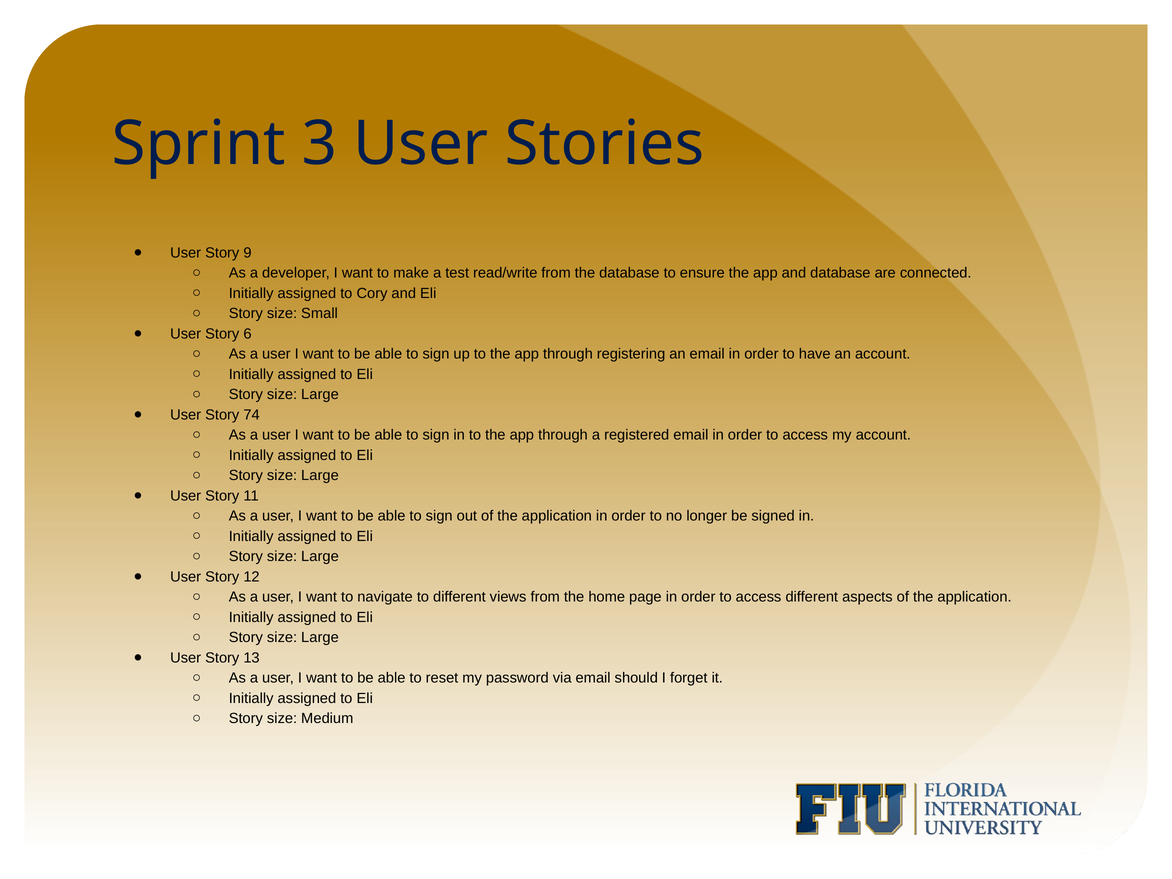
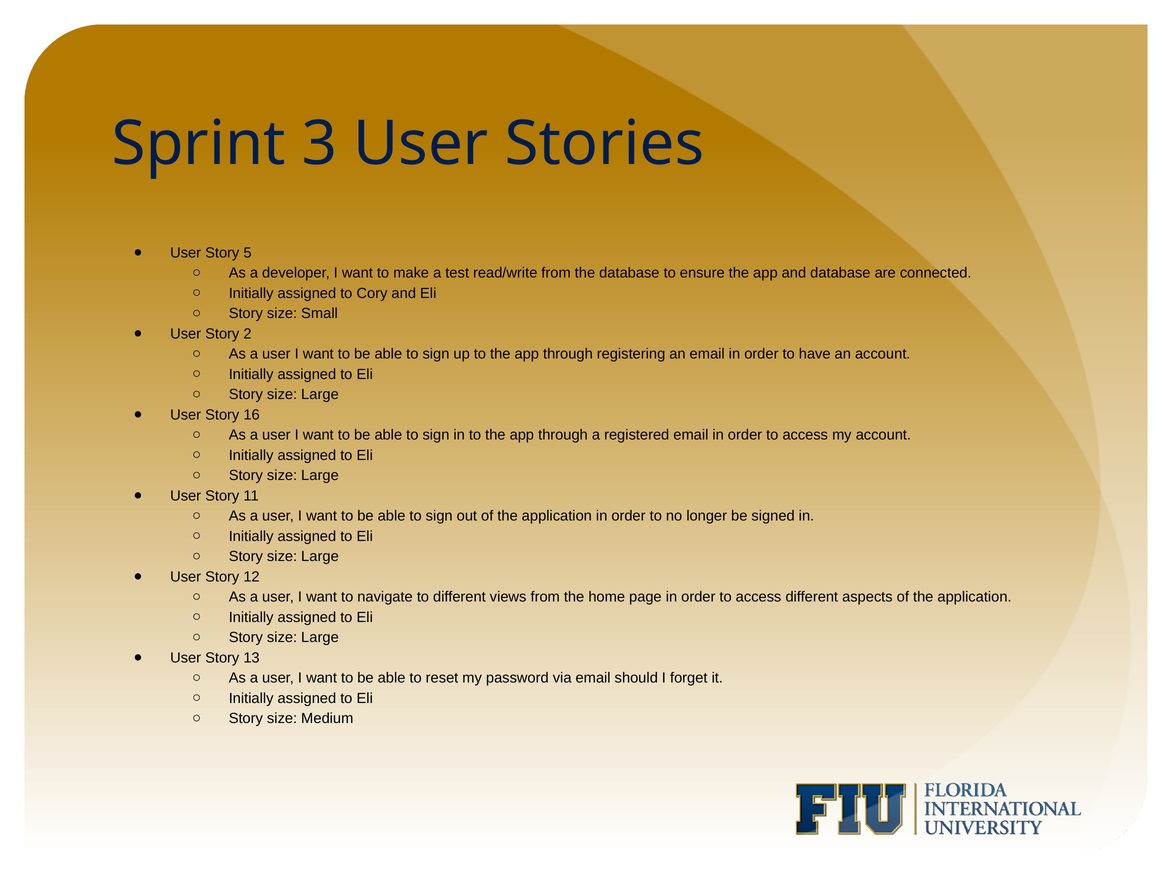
9: 9 -> 5 (248, 253)
6: 6 -> 2 (248, 334)
74: 74 -> 16 (252, 415)
